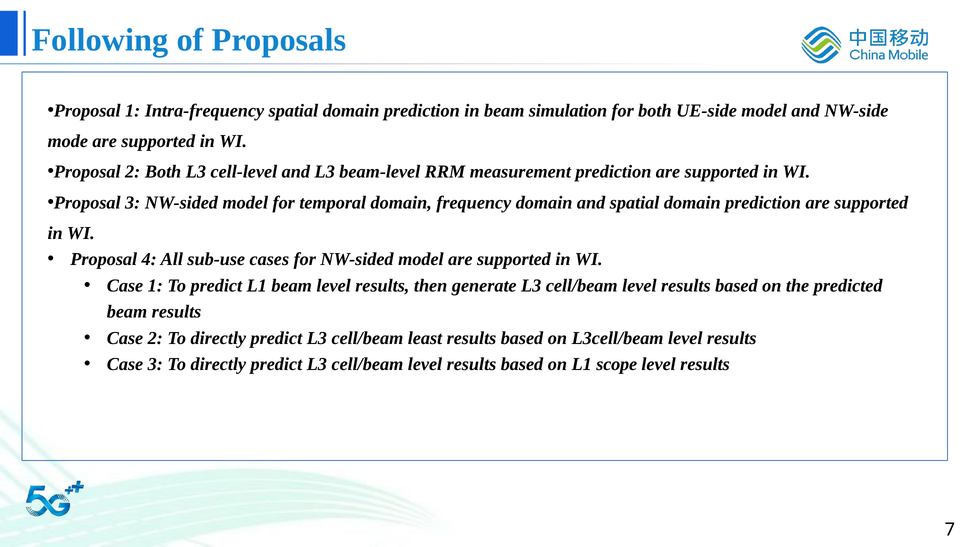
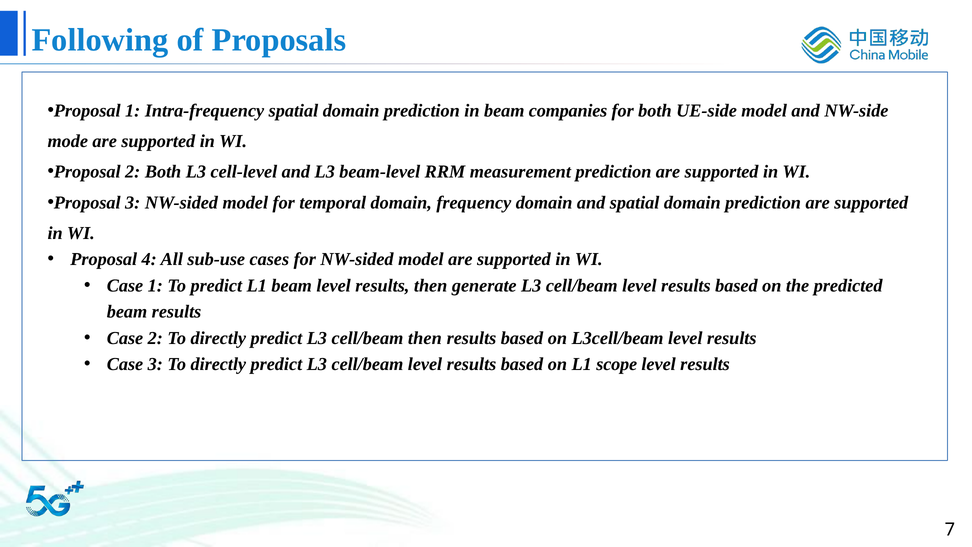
simulation: simulation -> companies (568, 111)
cell/beam least: least -> then (425, 338)
